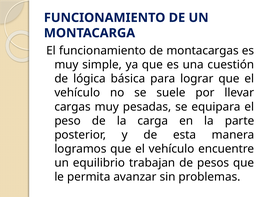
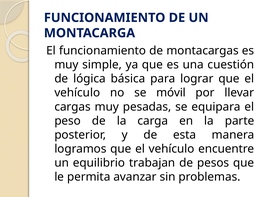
suele: suele -> móvil (171, 93)
